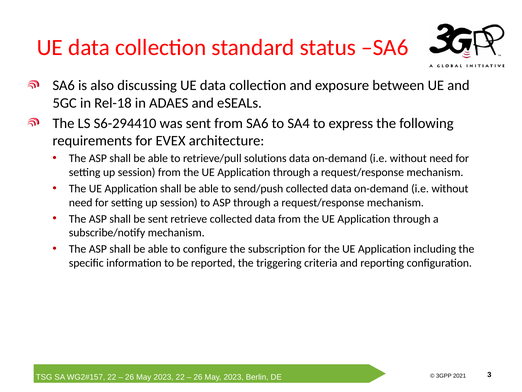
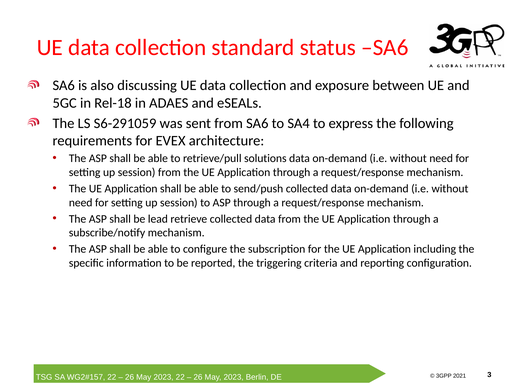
S6-294410: S6-294410 -> S6-291059 (125, 123)
be sent: sent -> lead (158, 219)
